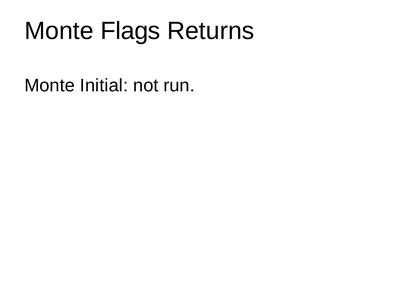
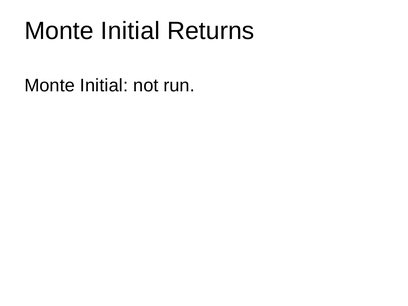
Flags: Flags -> Initial (130, 31)
